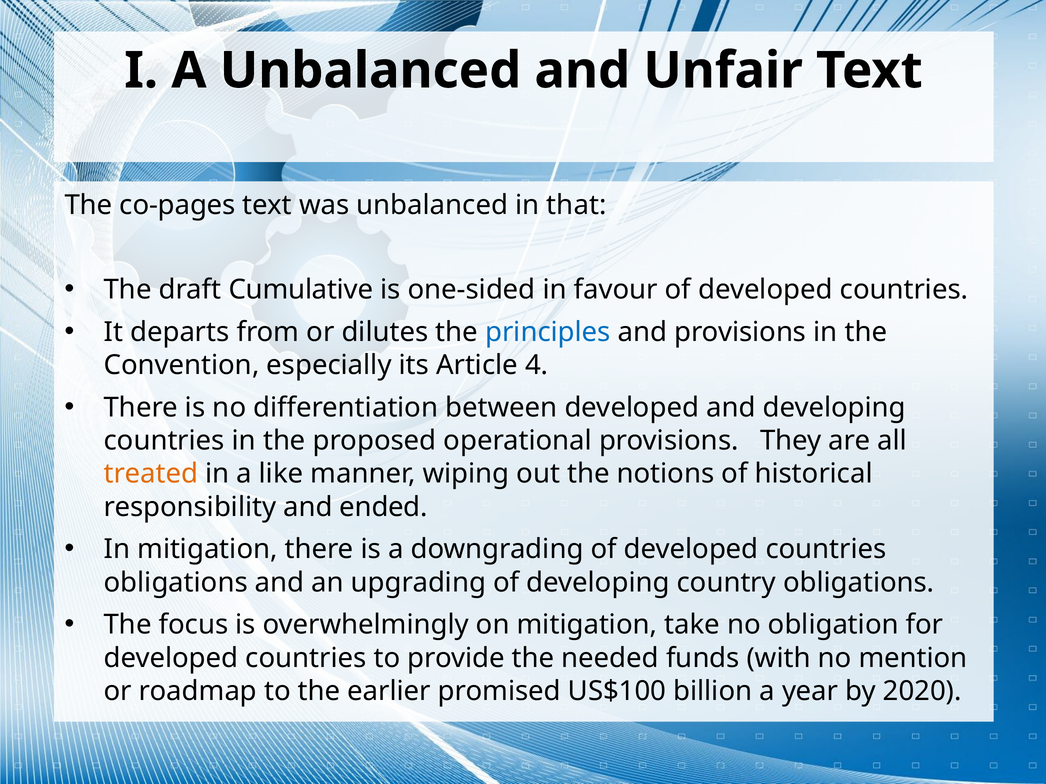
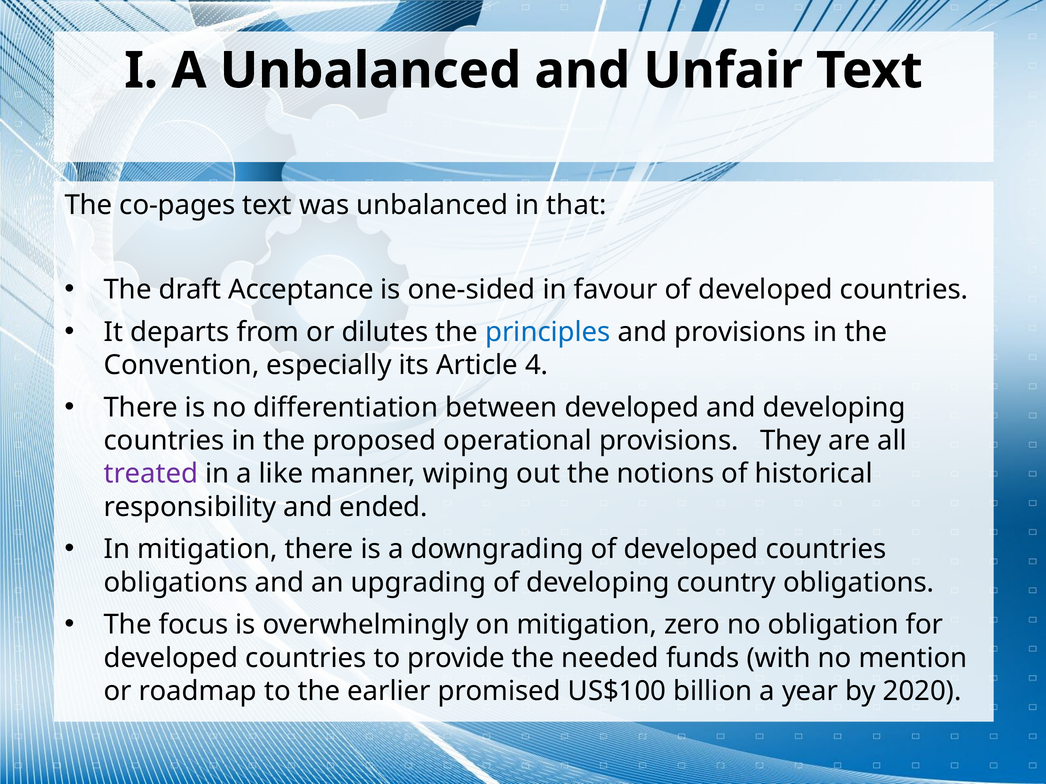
Cumulative: Cumulative -> Acceptance (301, 290)
treated colour: orange -> purple (151, 474)
take: take -> zero (692, 625)
